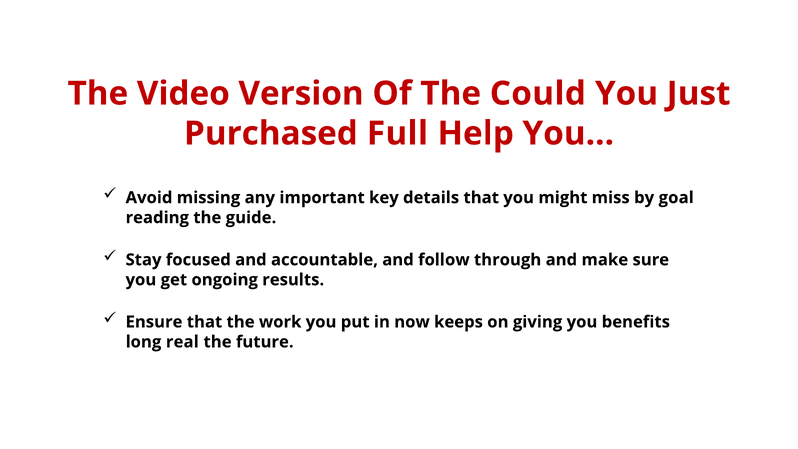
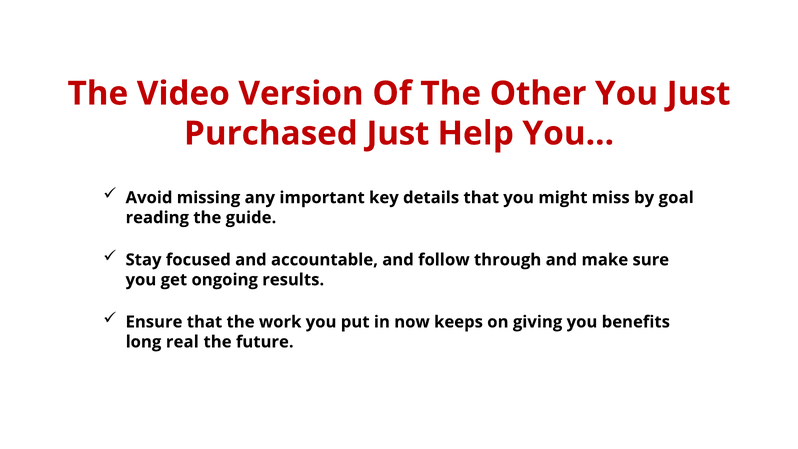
Could: Could -> Other (538, 94)
Purchased Full: Full -> Just (398, 133)
